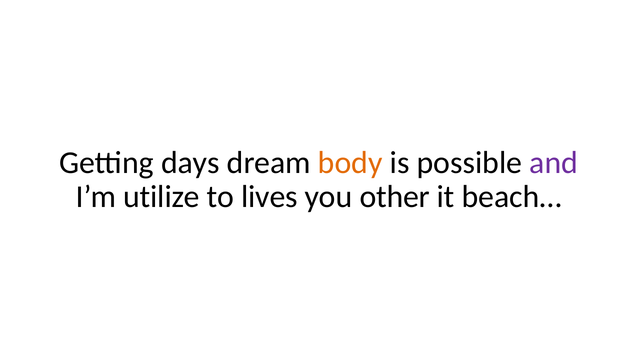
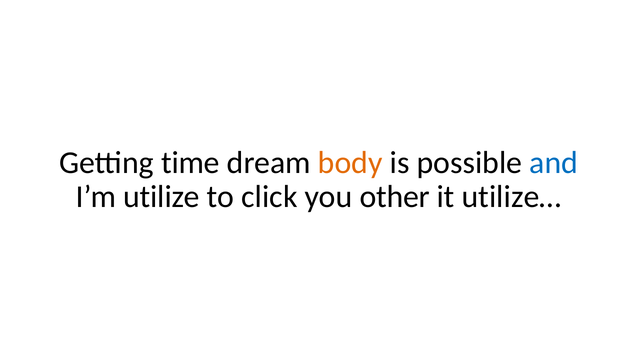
days: days -> time (190, 163)
and colour: purple -> blue (554, 163)
lives: lives -> click (269, 197)
beach…: beach… -> utilize… (512, 197)
